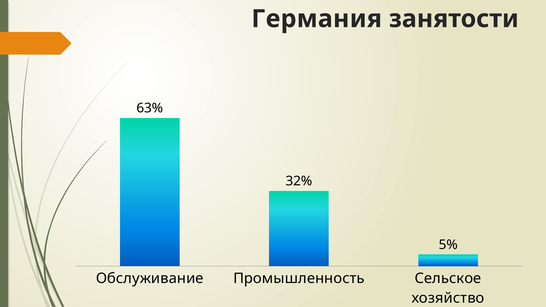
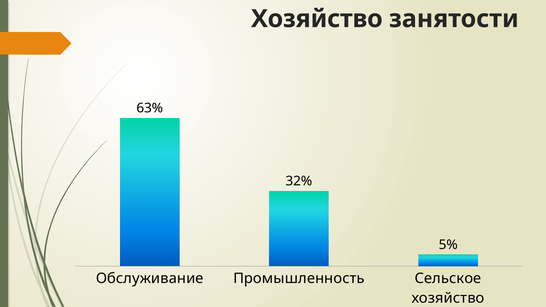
Германия: Германия -> Хозяйство (317, 19)
